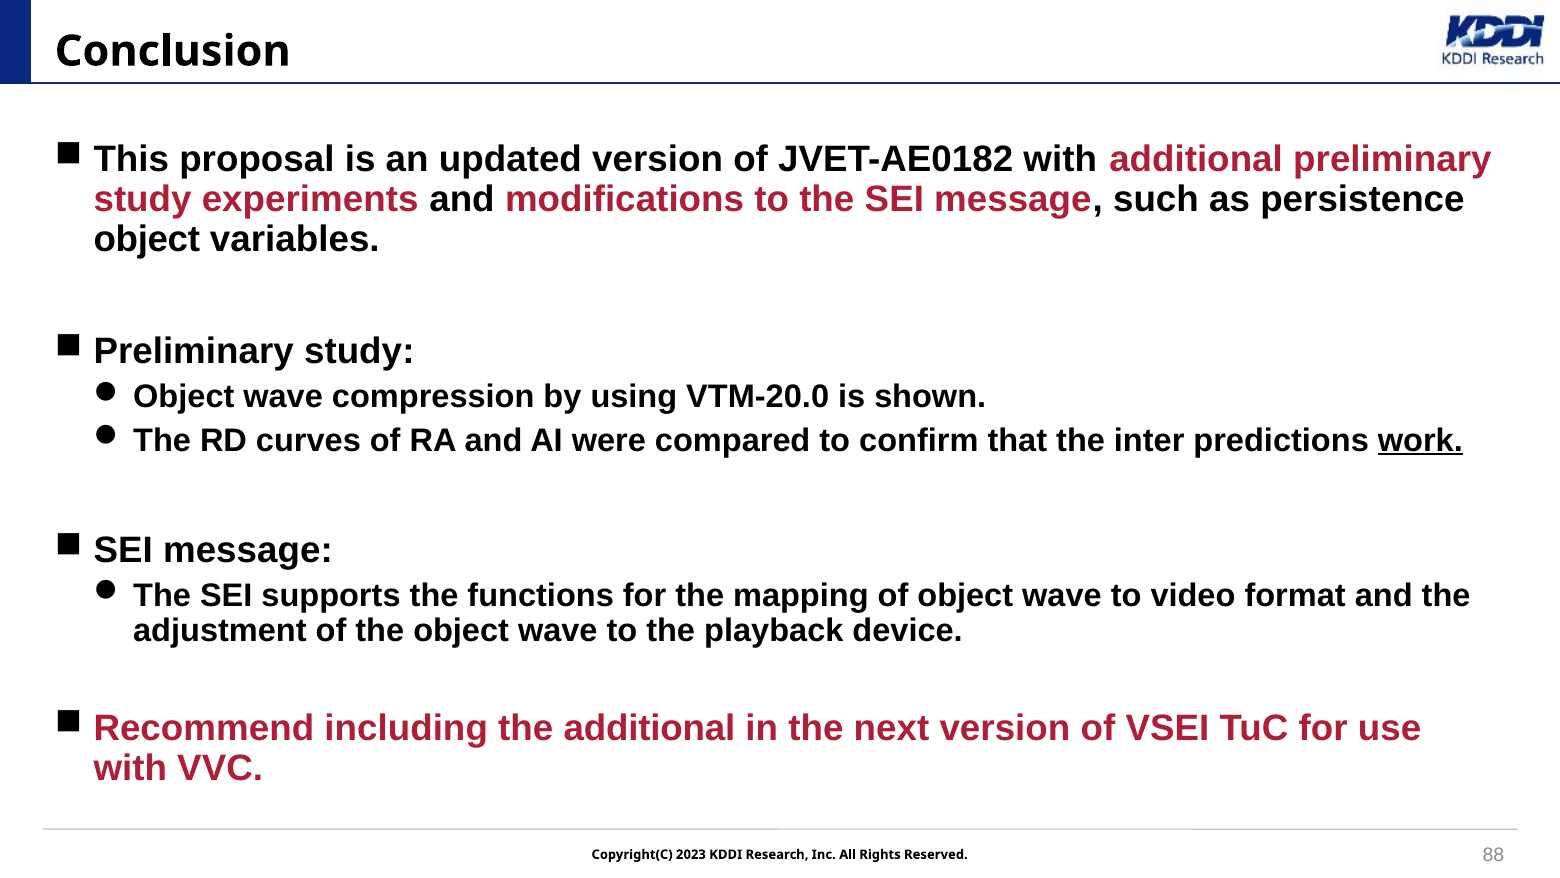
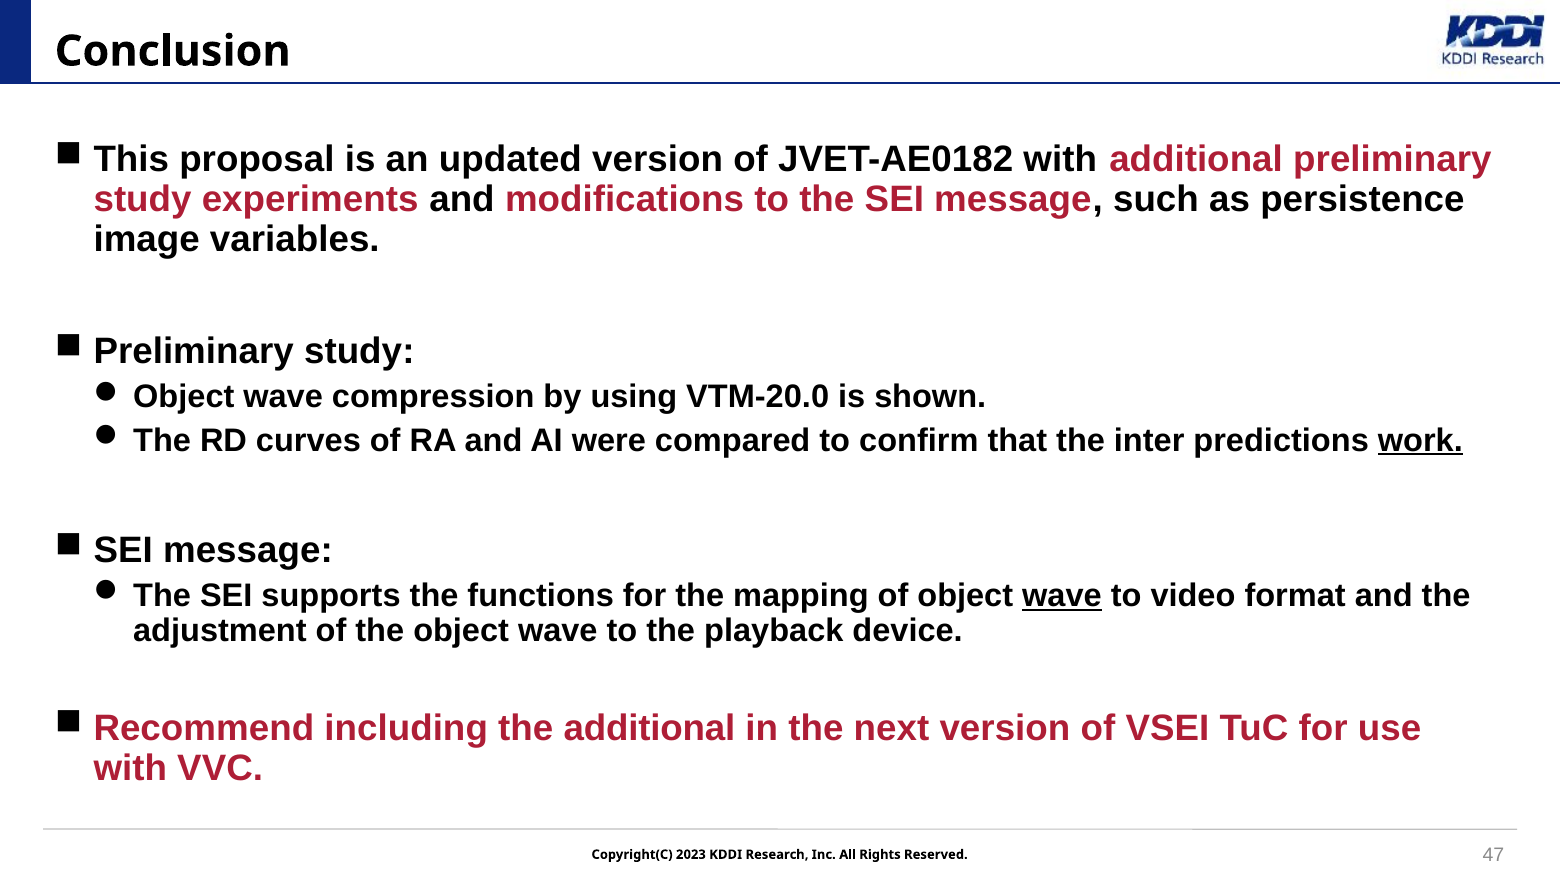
object: object -> image (147, 239)
wave underline: none -> present (1062, 596)
88: 88 -> 47 (1493, 854)
